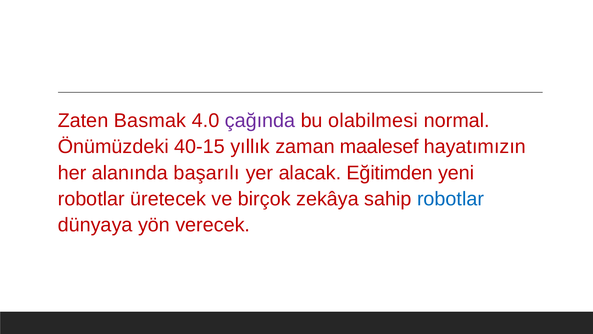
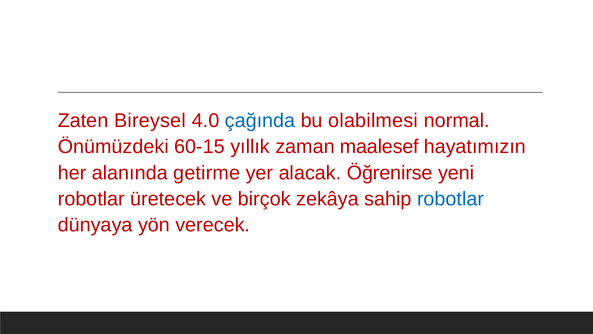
Basmak: Basmak -> Bireysel (150, 120)
çağında colour: purple -> blue (260, 120)
40-15: 40-15 -> 60-15 (200, 146)
başarılı: başarılı -> getirme (207, 173)
Eğitimden: Eğitimden -> Öğrenirse (390, 173)
